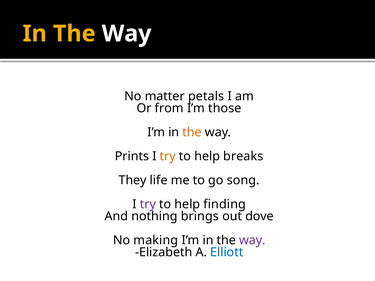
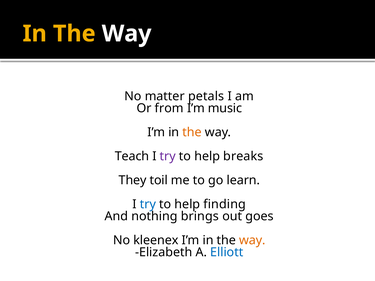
those: those -> music (225, 108)
Prints: Prints -> Teach (132, 156)
try colour: orange -> purple (168, 156)
life: life -> toil (159, 180)
song: song -> learn (243, 180)
try colour: purple -> blue (148, 204)
dove: dove -> goes (259, 216)
making: making -> kleenex (156, 240)
way colour: purple -> orange (252, 240)
